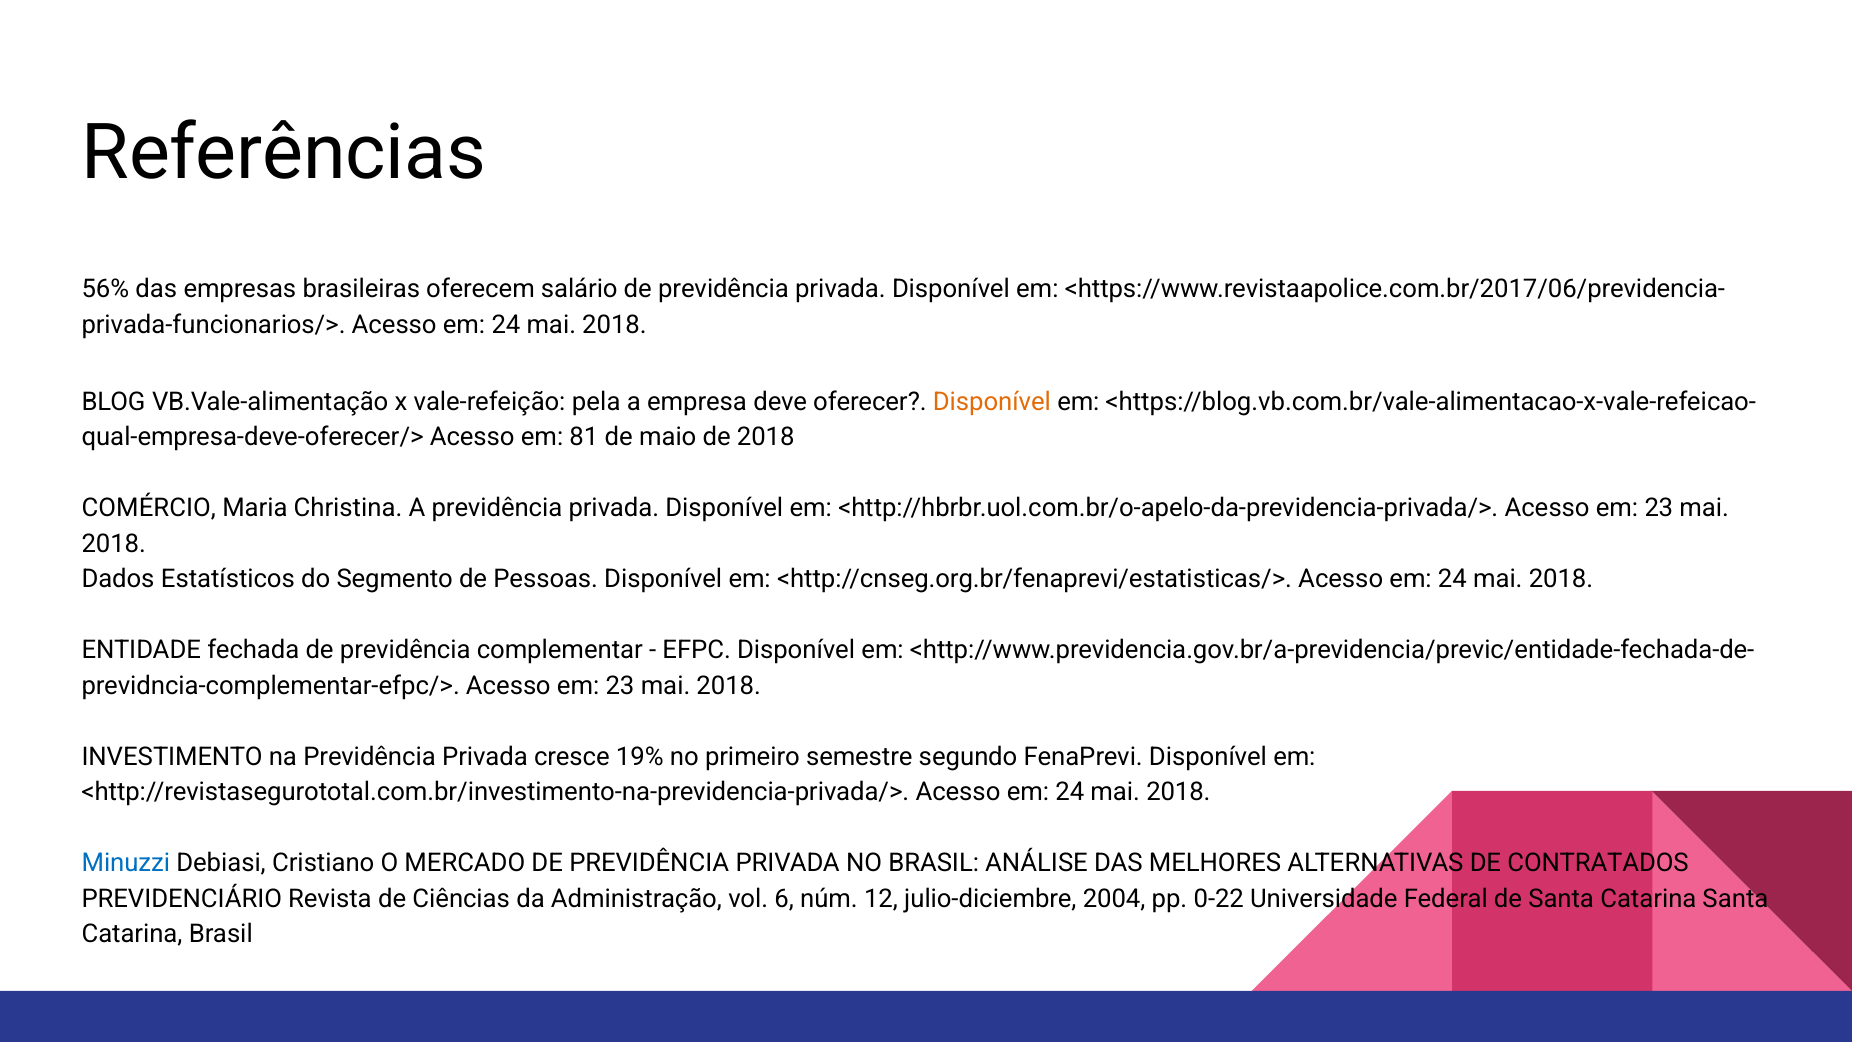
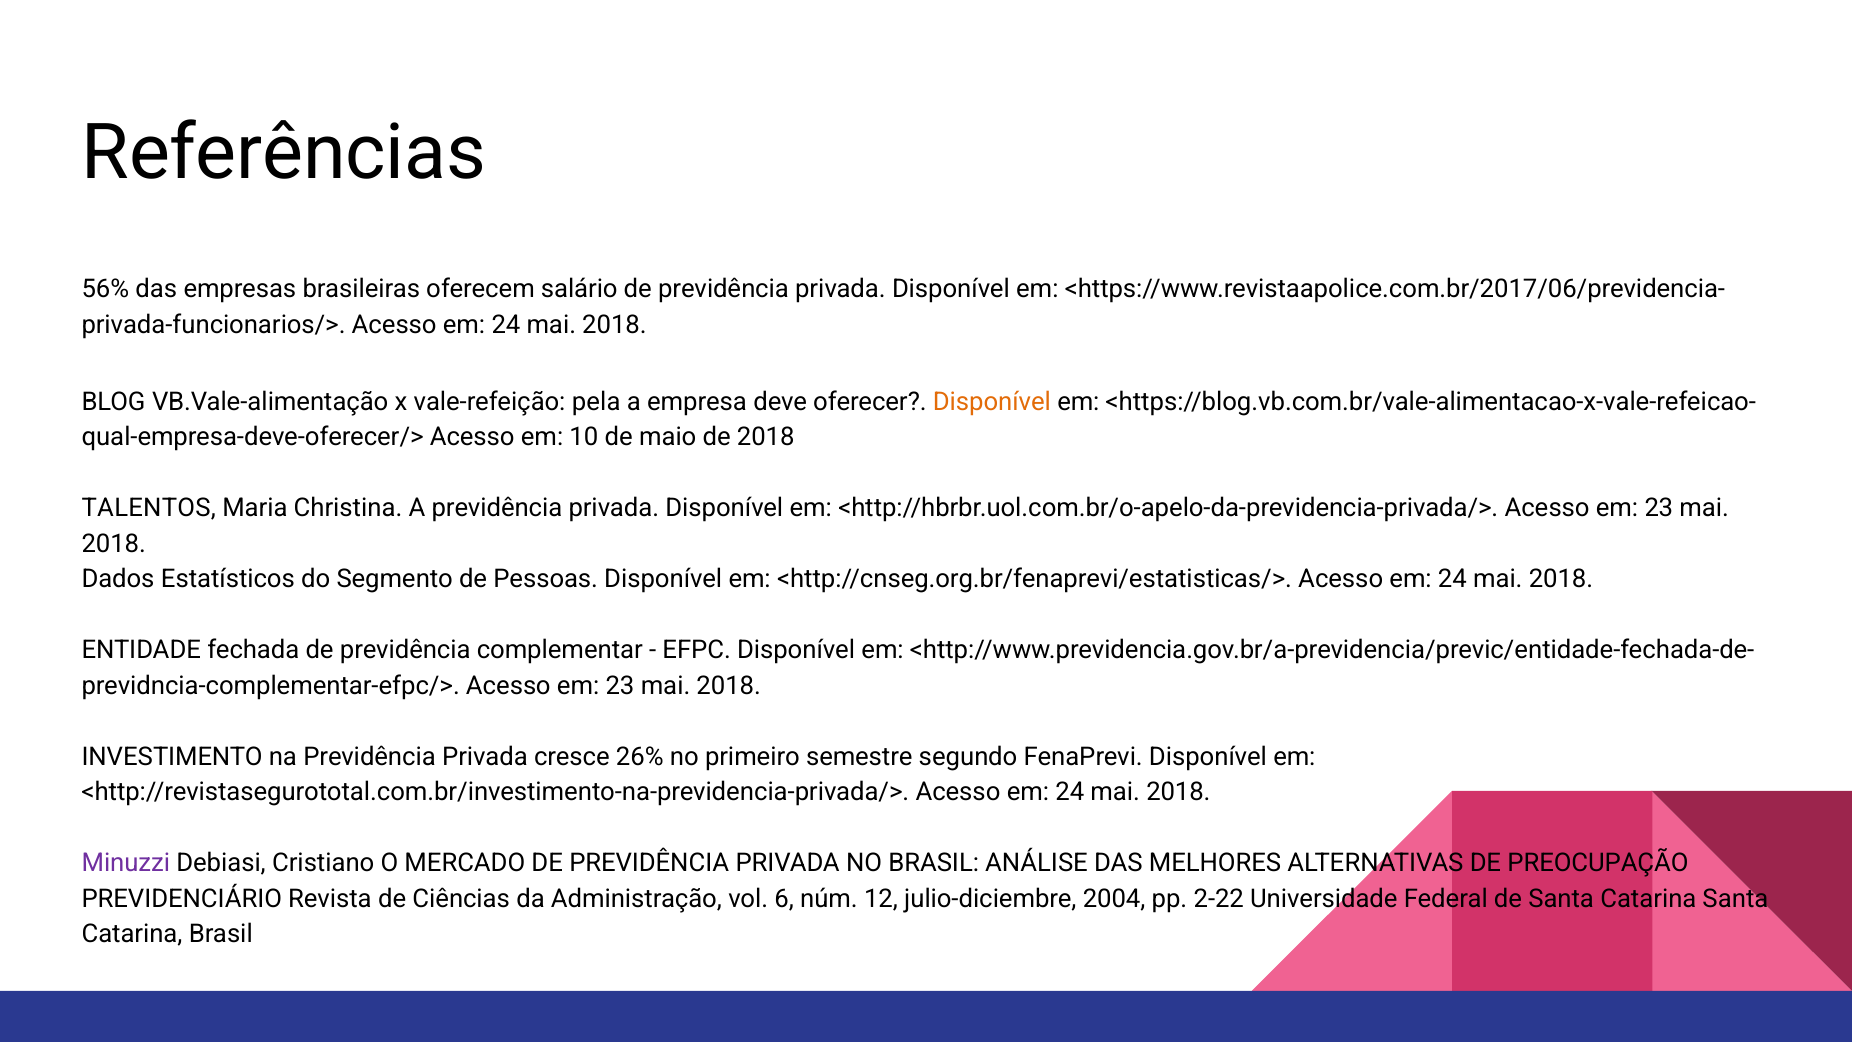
81: 81 -> 10 (584, 437)
COMÉRCIO: COMÉRCIO -> TALENTOS (149, 508)
19%: 19% -> 26% (640, 757)
Minuzzi colour: blue -> purple (126, 863)
CONTRATADOS: CONTRATADOS -> PREOCUPAÇÃO (1598, 863)
0-22: 0-22 -> 2-22 (1219, 899)
